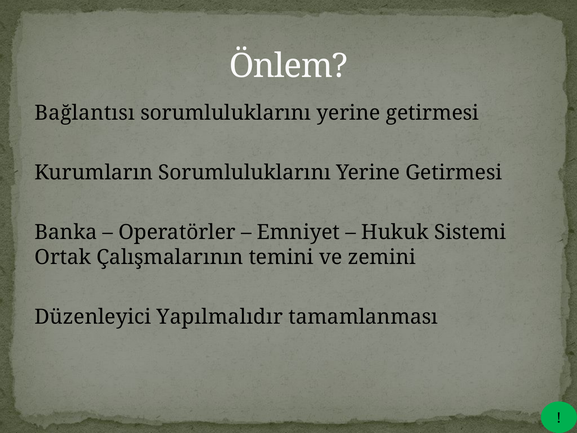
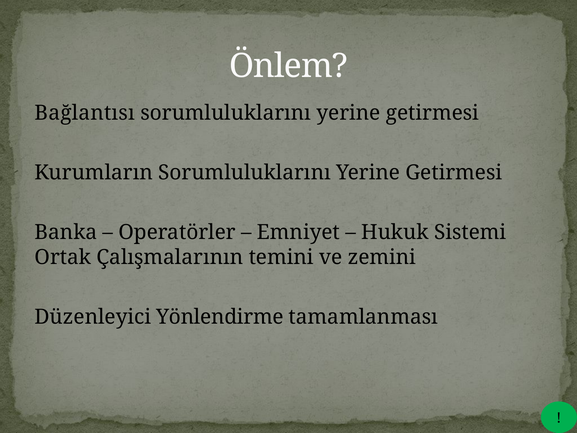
Yapılmalıdır: Yapılmalıdır -> Yönlendirme (220, 317)
